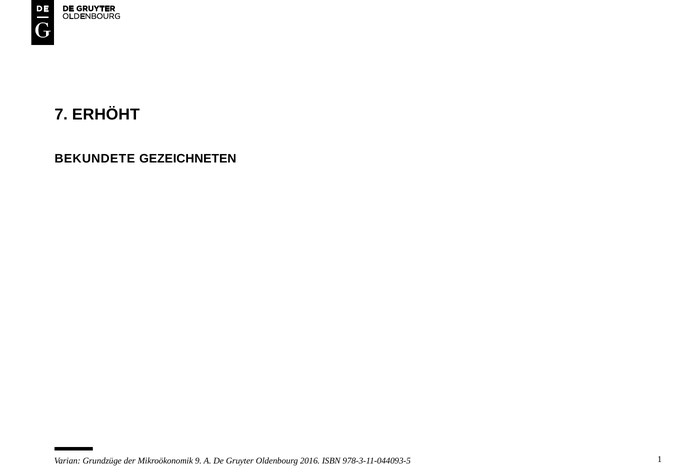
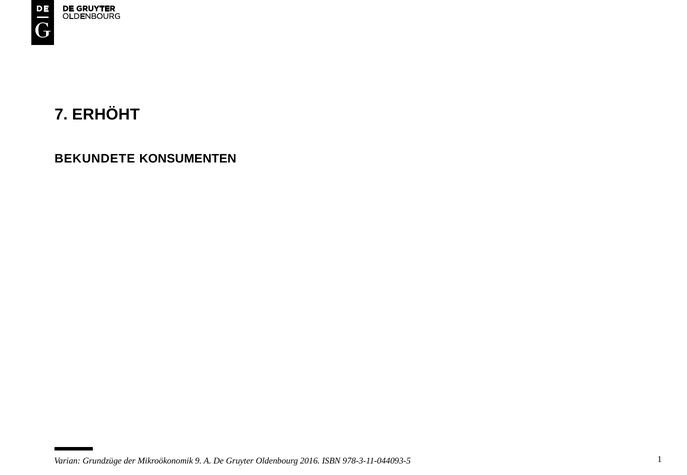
GEZEICHNETEN: GEZEICHNETEN -> KONSUMENTEN (188, 159)
